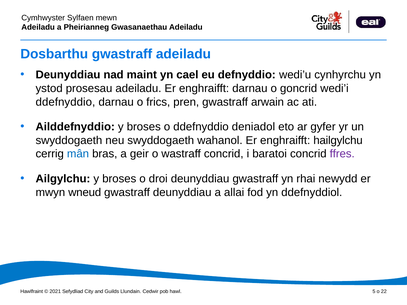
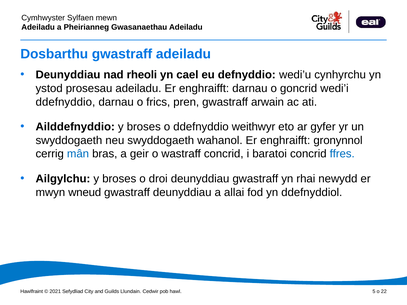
maint: maint -> rheoli (142, 75)
deniadol: deniadol -> weithwyr (254, 127)
hailgylchu: hailgylchu -> gronynnol (338, 140)
ffres colour: purple -> blue (342, 154)
